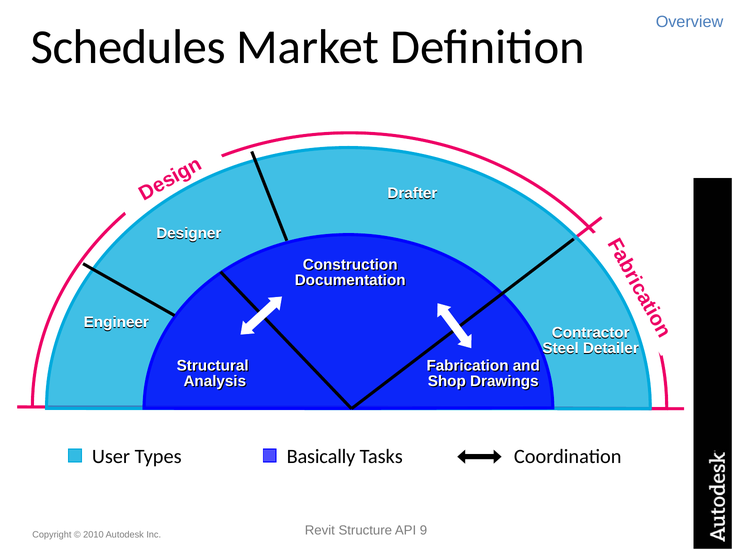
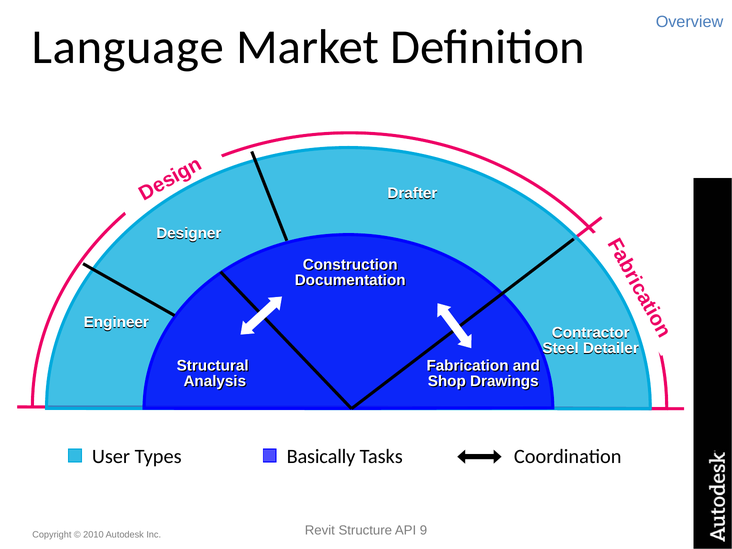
Schedules: Schedules -> Language (128, 47)
